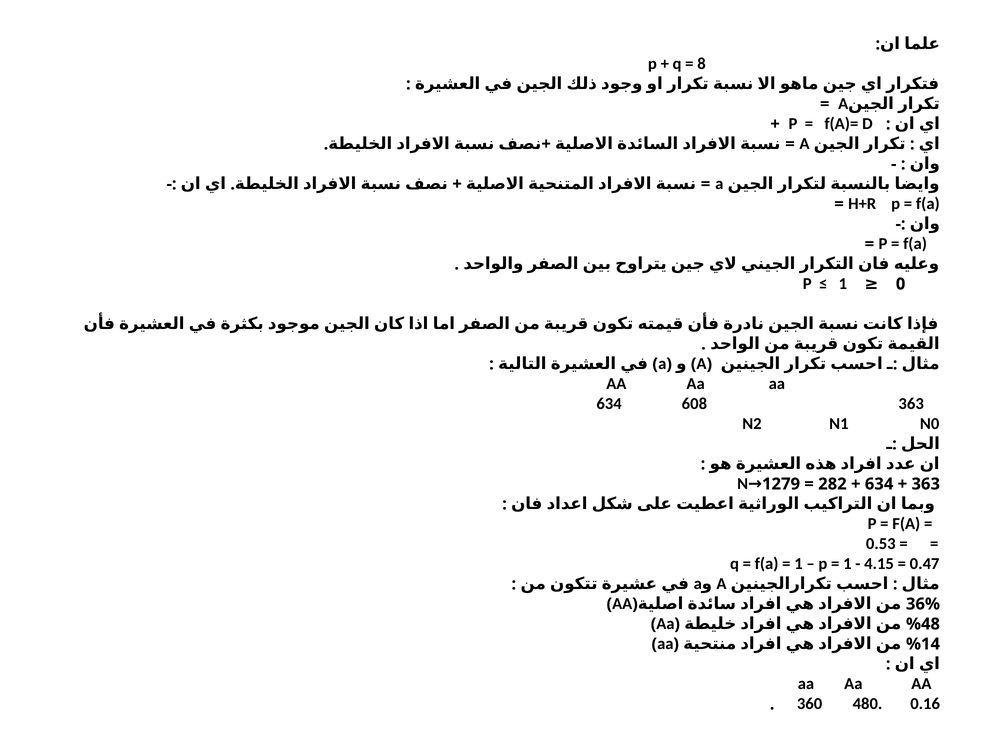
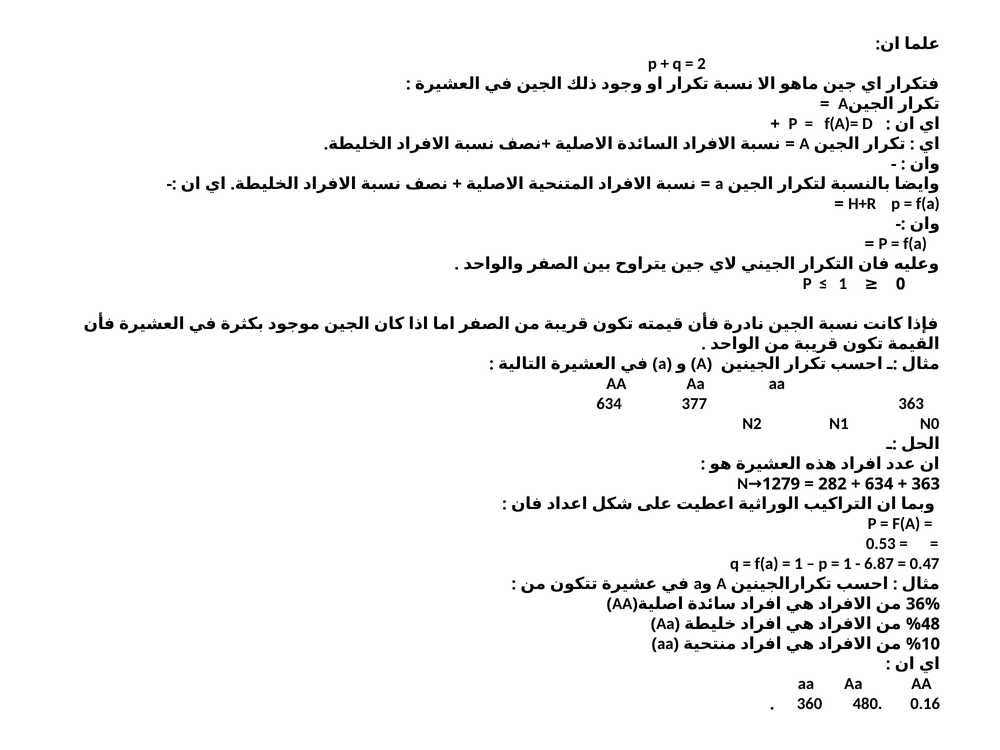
8: 8 -> 2 (702, 64)
608: 608 -> 377 (694, 404)
4.15: 4.15 -> 6.87 (879, 564)
%14: %14 -> %10 (923, 644)
